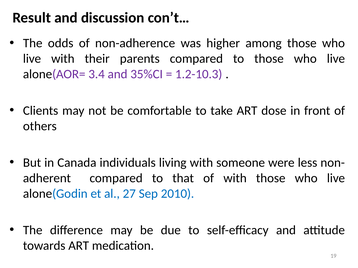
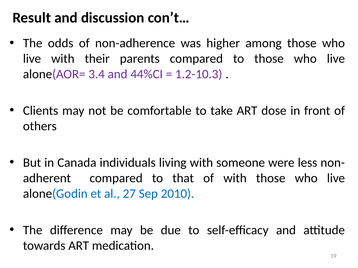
35%CI: 35%CI -> 44%CI (147, 74)
